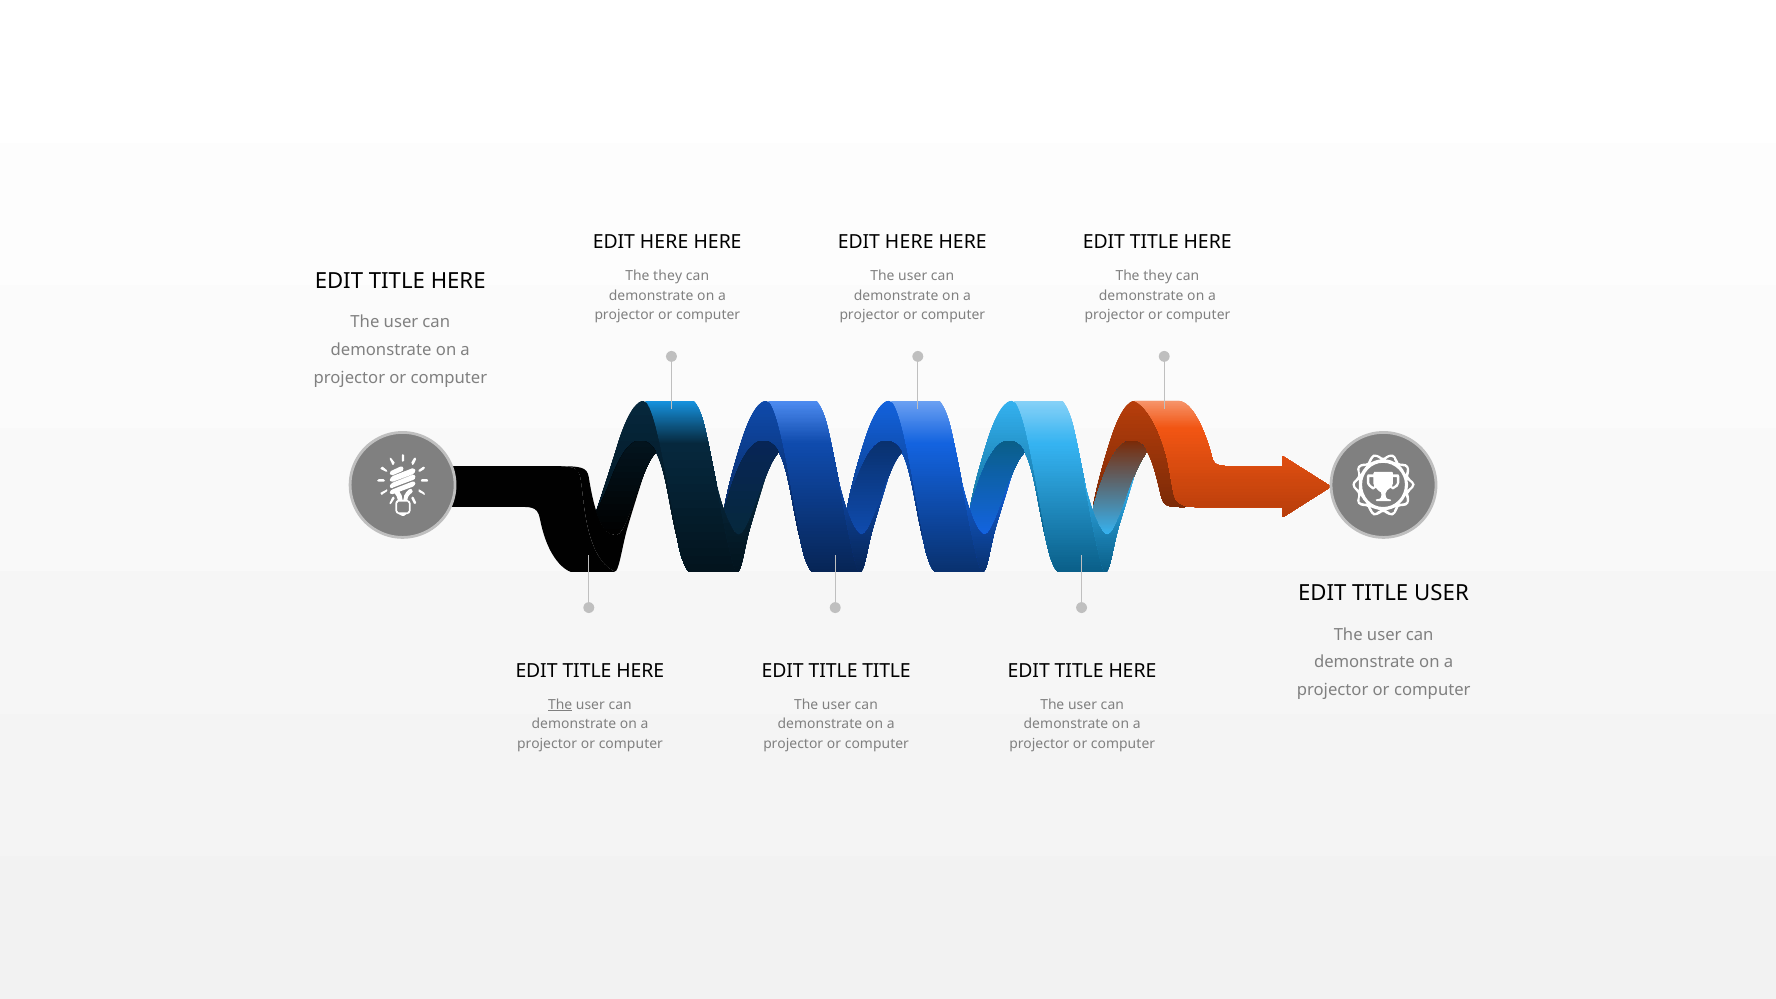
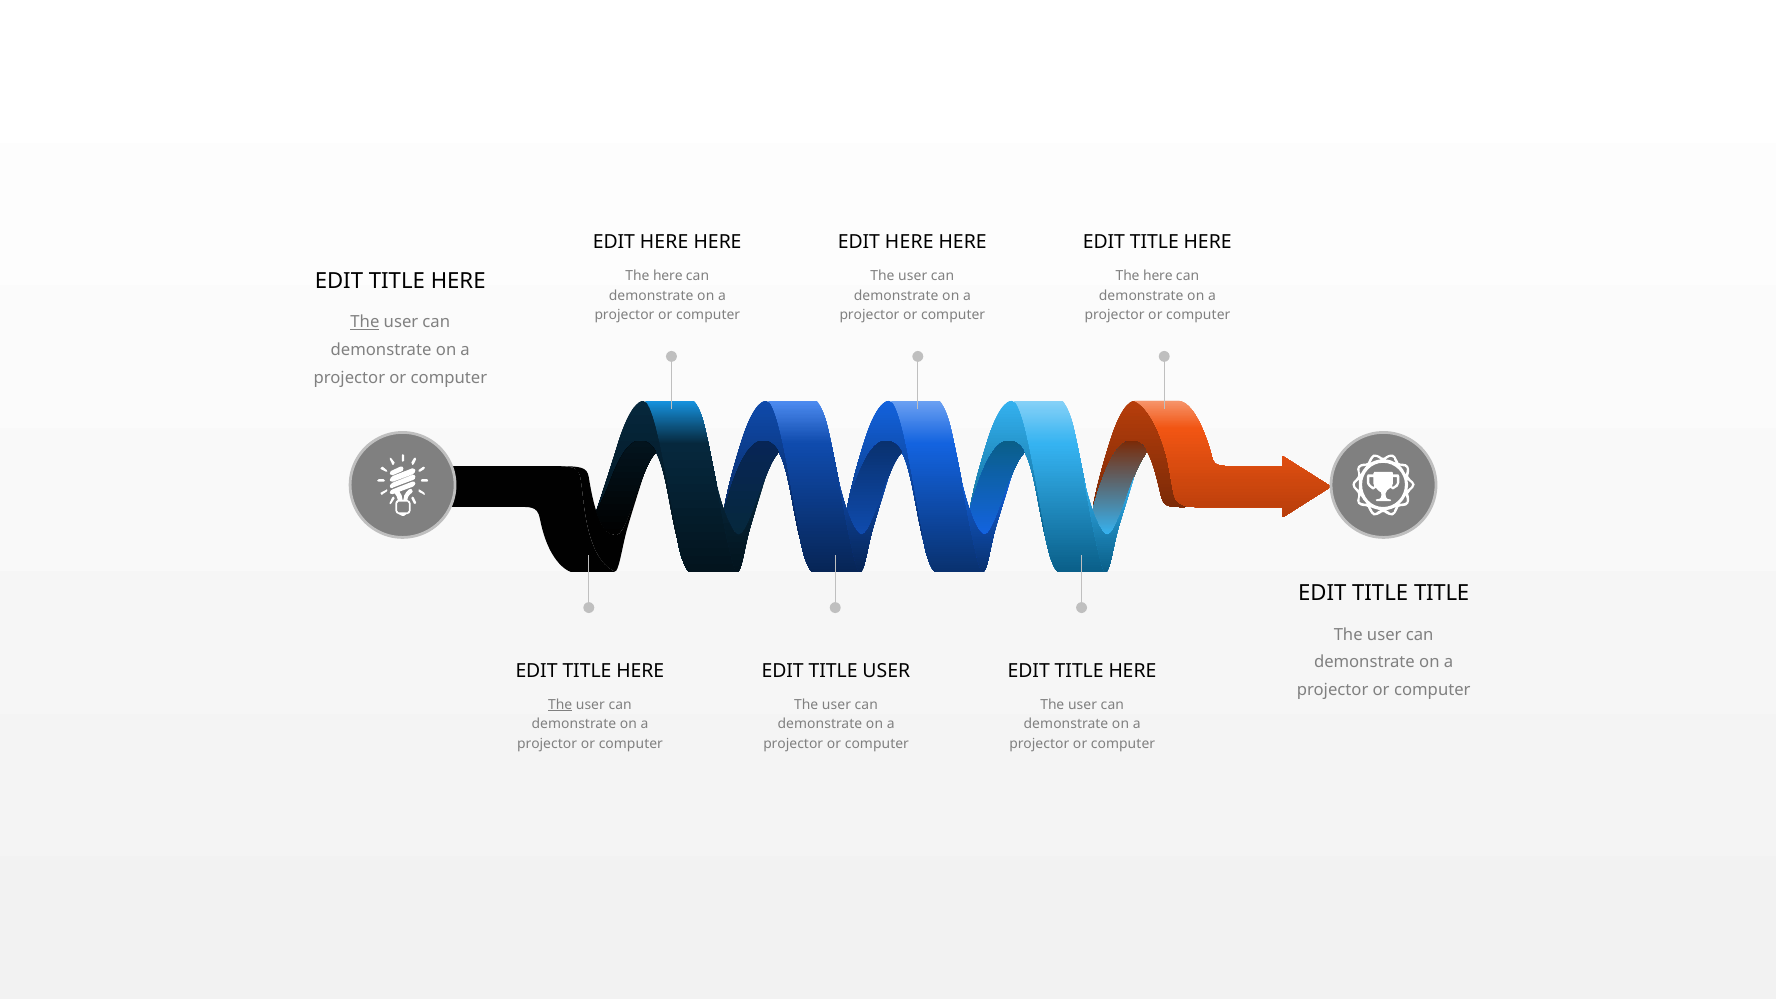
they: they -> here (668, 276)
they: they -> here (1158, 276)
The underline: none -> present (365, 322)
TITLE USER: USER -> TITLE (1442, 594)
TITLE TITLE: TITLE -> USER (886, 671)
